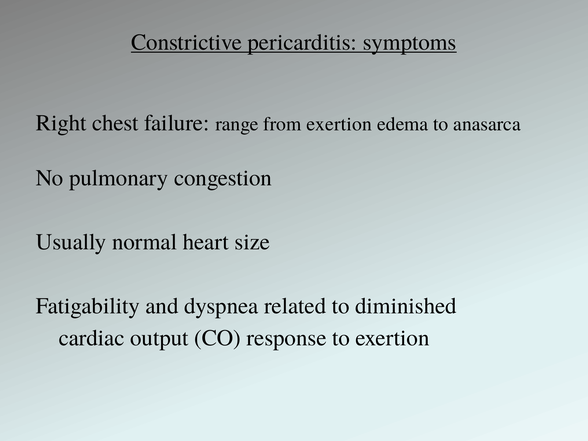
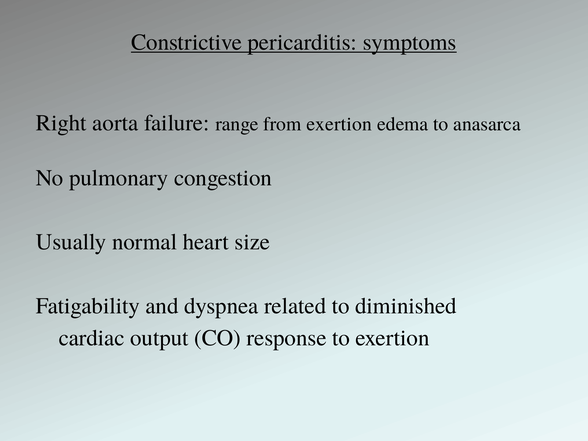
chest: chest -> aorta (115, 123)
